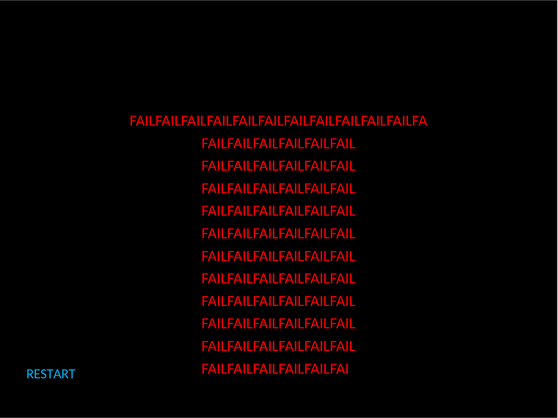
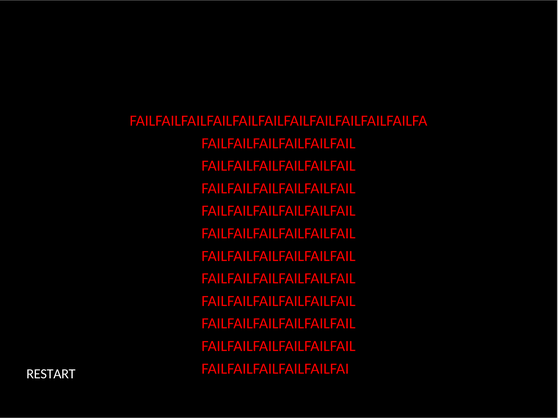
RESTART colour: light blue -> white (51, 374)
